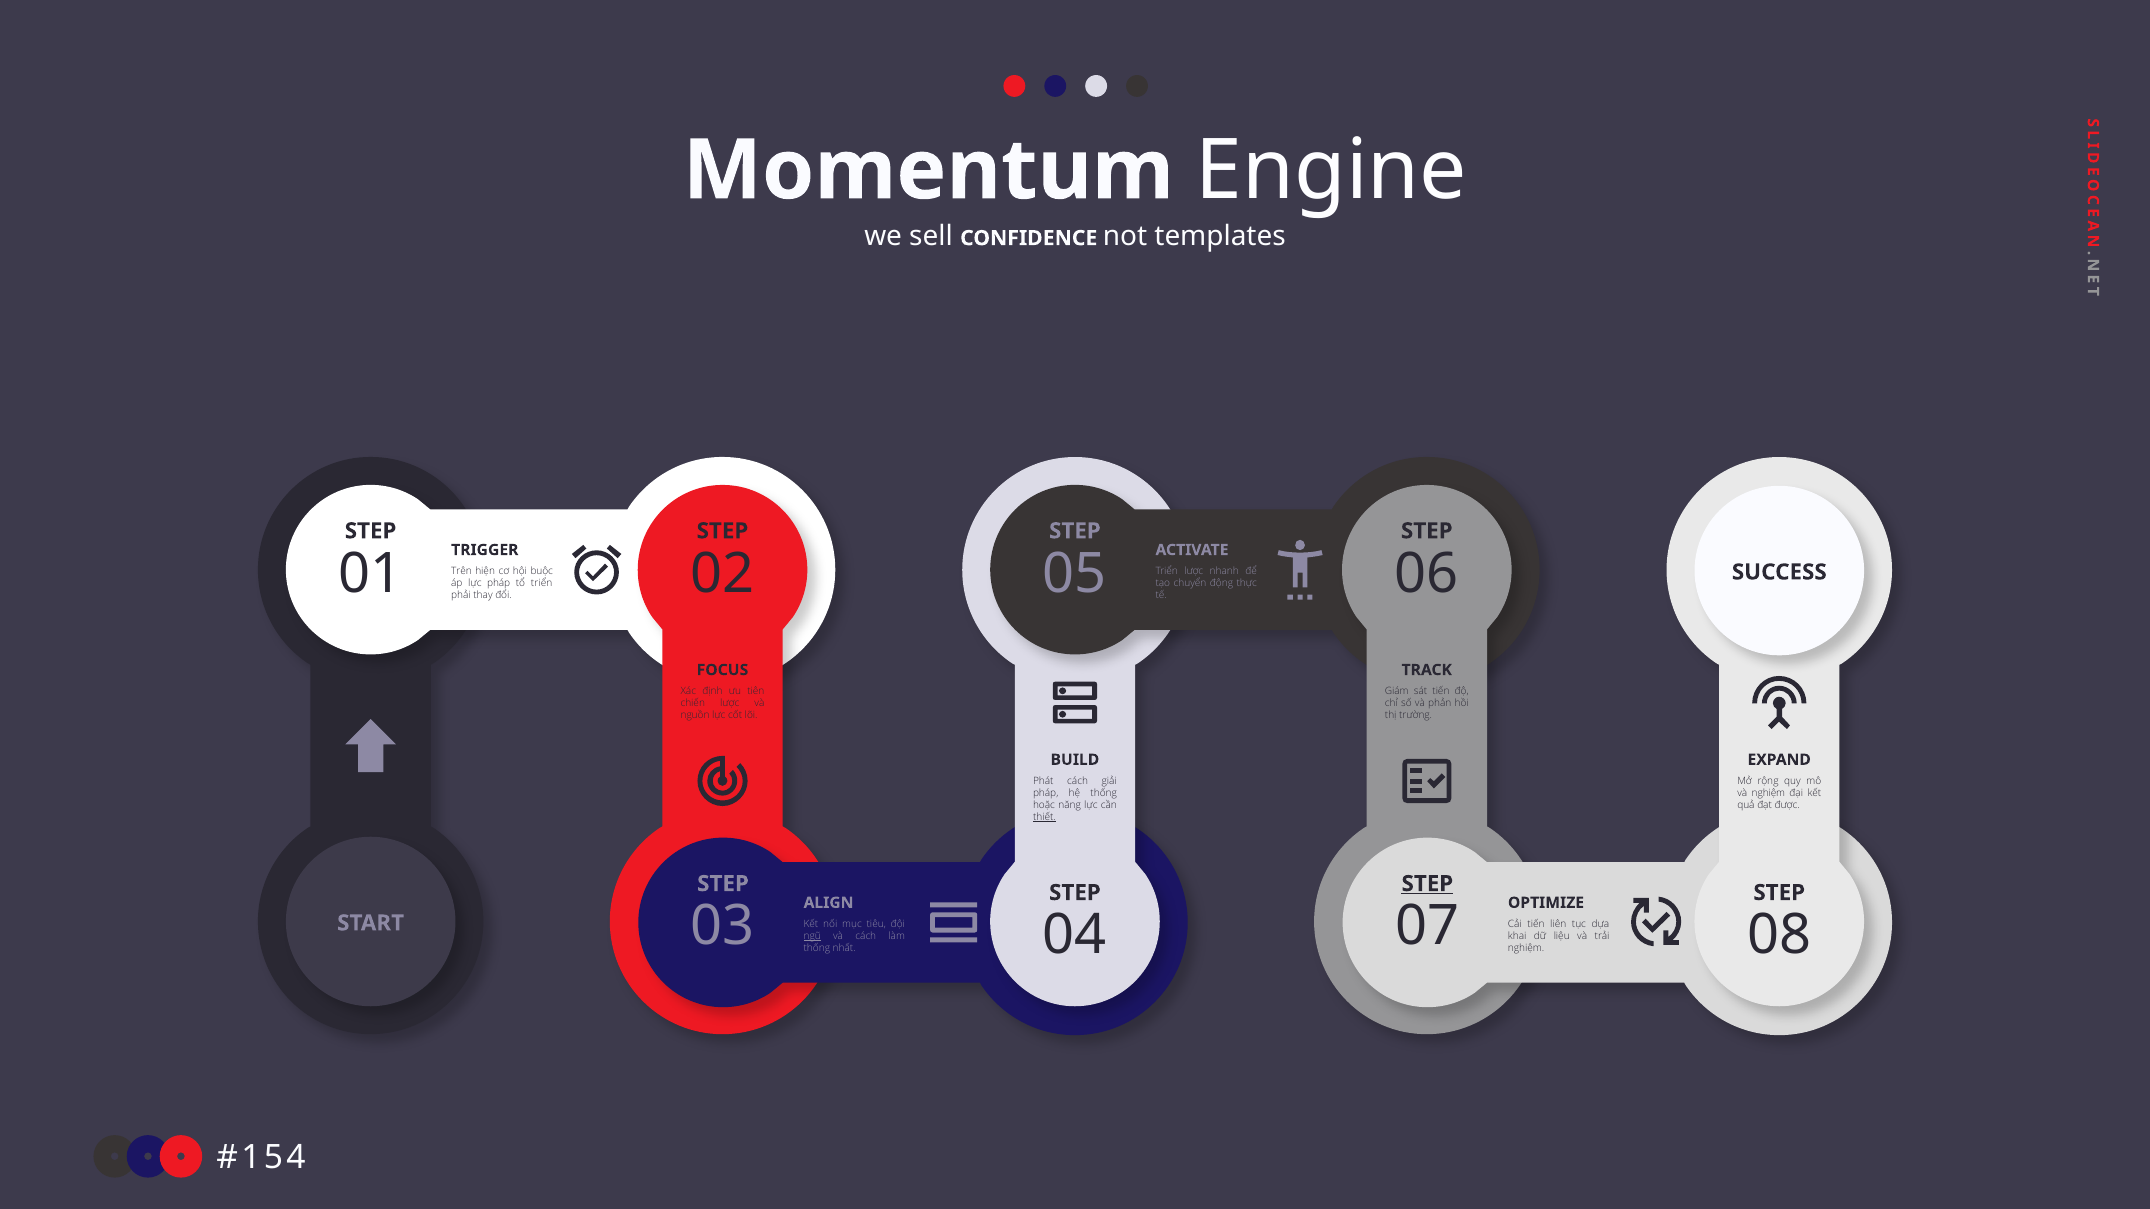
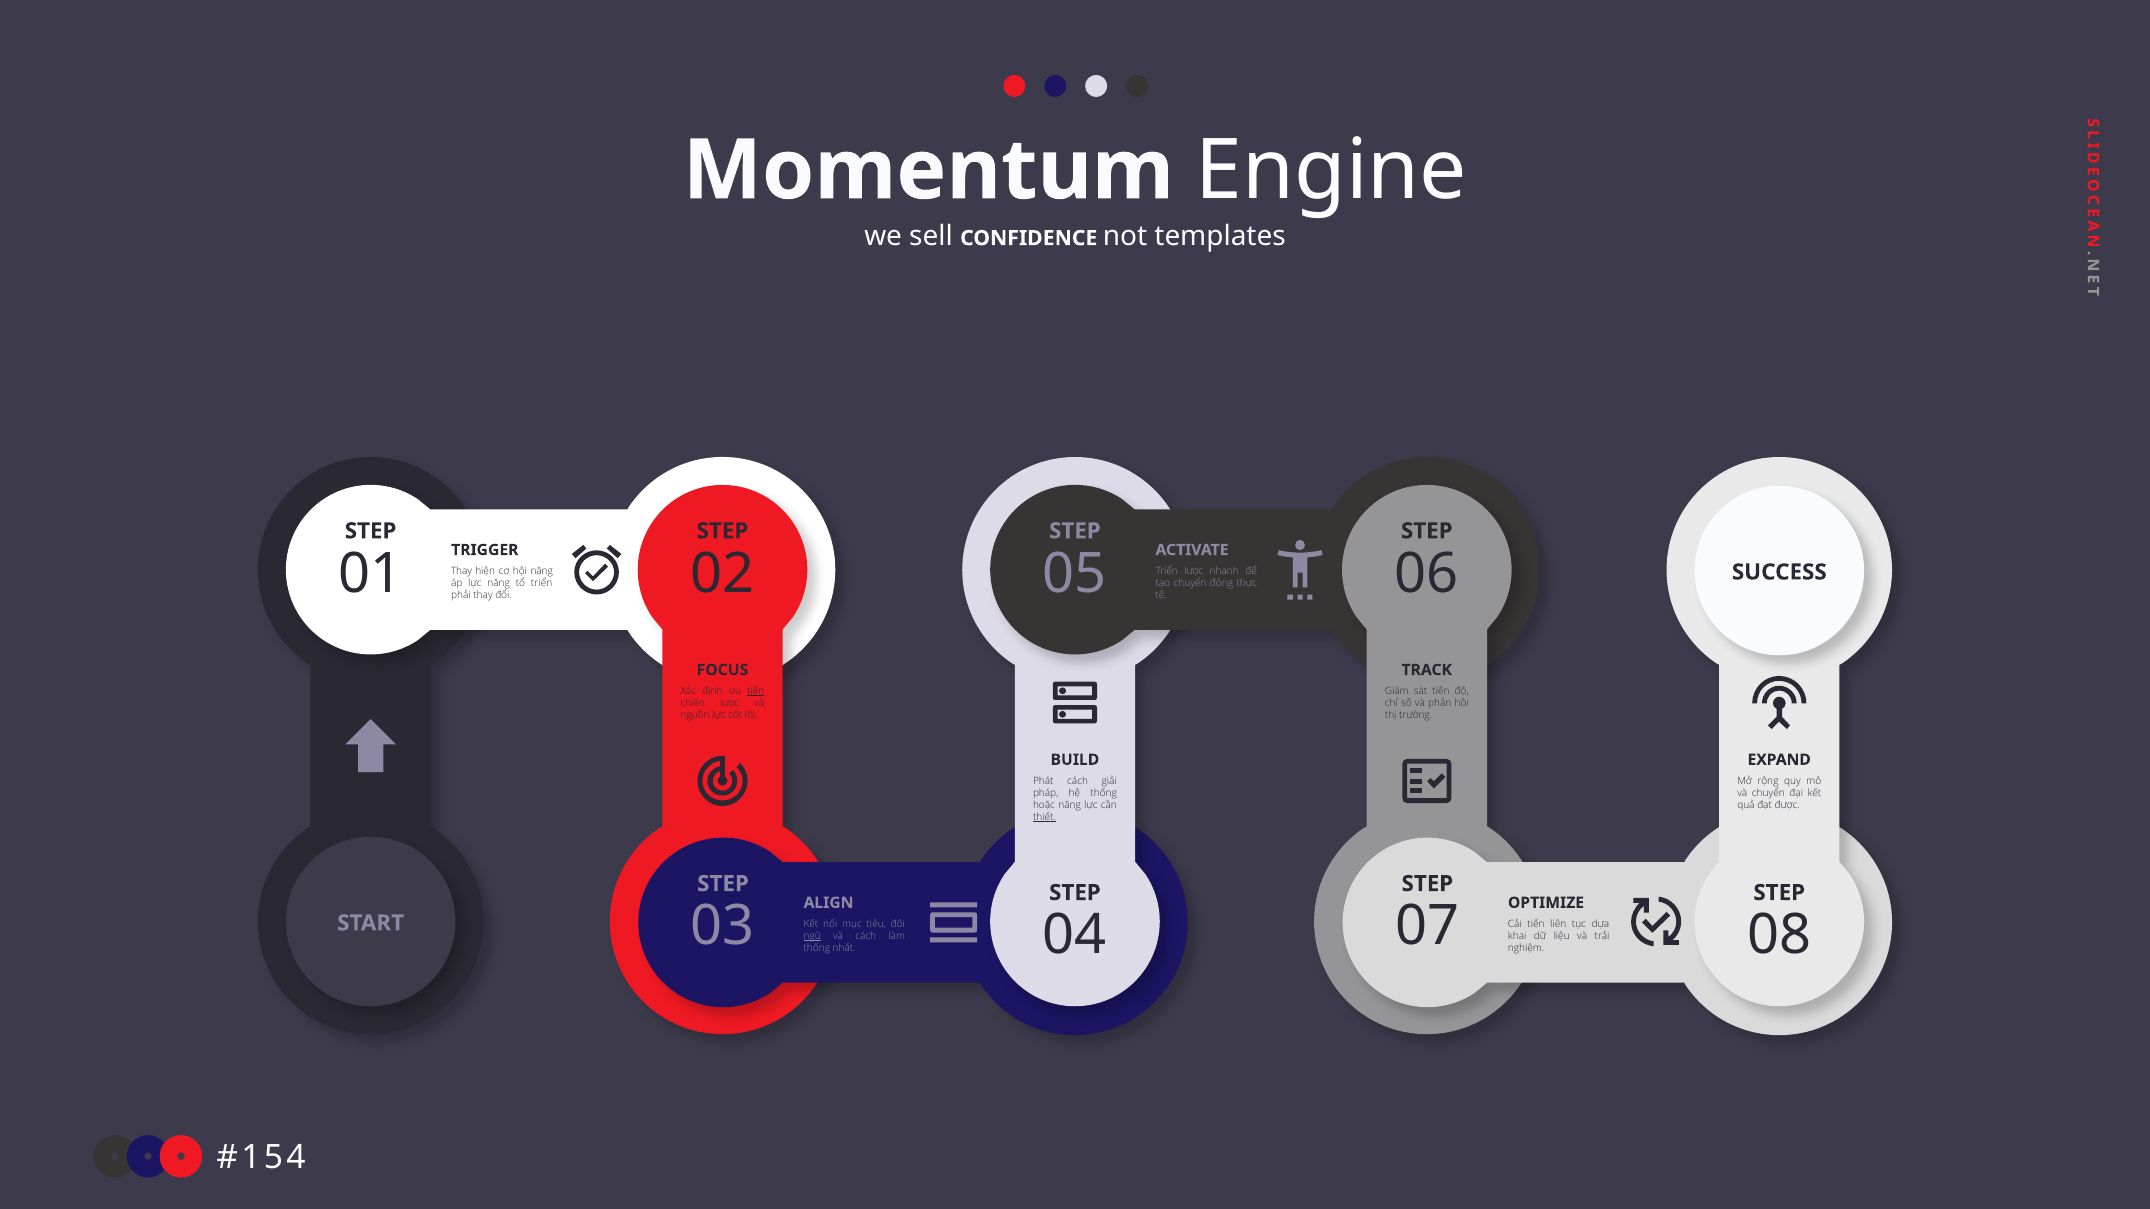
Trên: Trên -> Thay (461, 571)
hội buộc: buộc -> năng (542, 571)
lực pháp: pháp -> năng (499, 583)
tiên underline: none -> present (756, 691)
và nghiệm: nghiệm -> chuyển (1768, 793)
STEP underline: present -> none (1427, 884)
